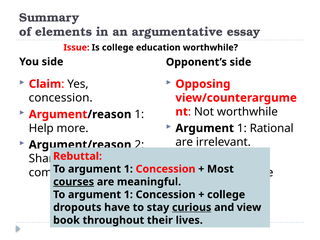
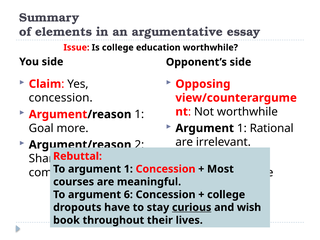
Help: Help -> Goal (41, 128)
courses underline: present -> none (74, 182)
1: 1 -> 6 (128, 195)
view: view -> wish (249, 207)
